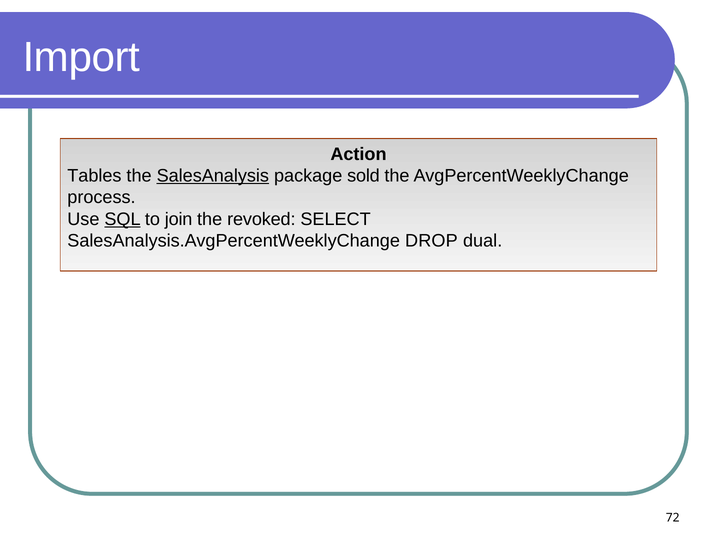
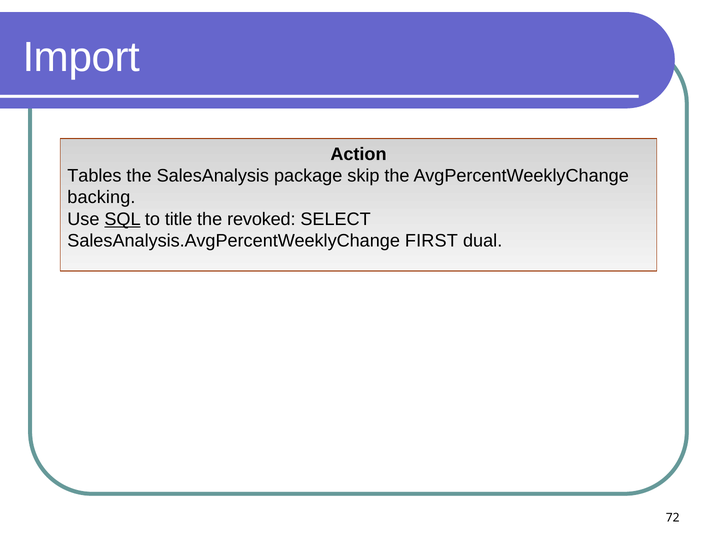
SalesAnalysis underline: present -> none (213, 176)
sold: sold -> skip (363, 176)
process: process -> backing (101, 198)
join: join -> title (179, 219)
DROP: DROP -> FIRST (431, 241)
